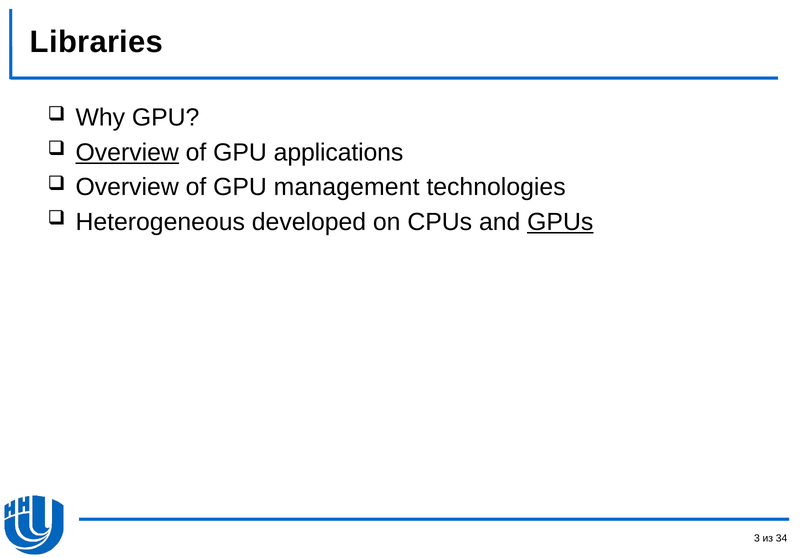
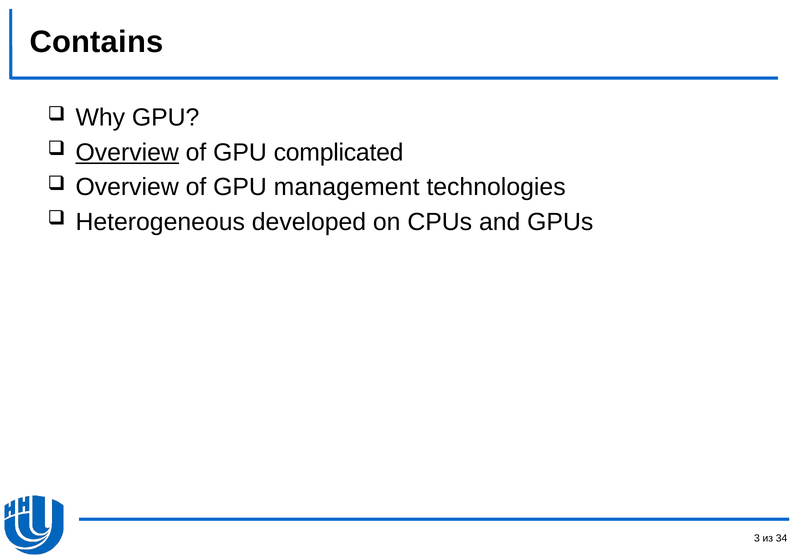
Libraries: Libraries -> Contains (97, 42)
applications: applications -> complicated (339, 152)
GPUs underline: present -> none (560, 222)
